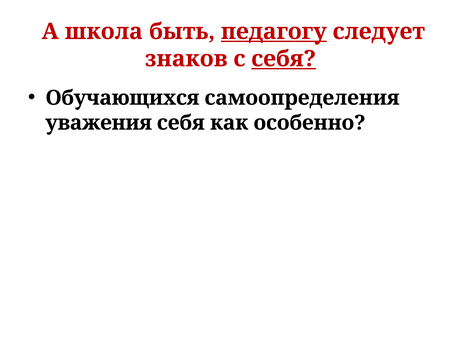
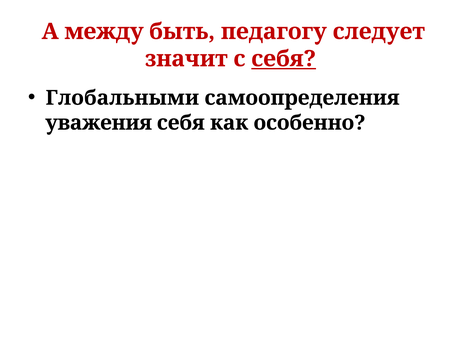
школа: школа -> между (104, 32)
педагогу underline: present -> none (274, 32)
знаков: знаков -> значит (186, 59)
Обучающихся: Обучающихся -> Глобальными (122, 98)
